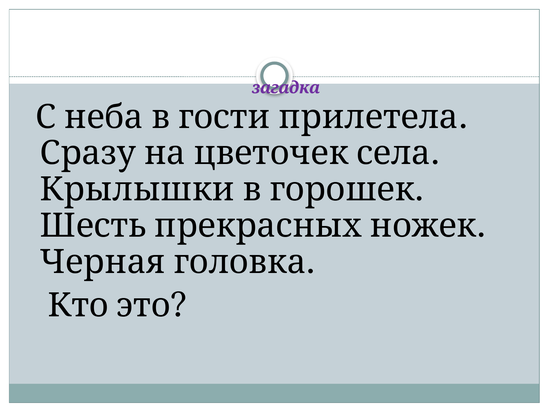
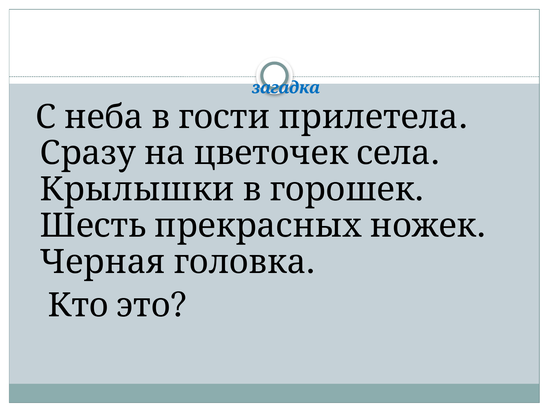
загадка colour: purple -> blue (286, 88)
